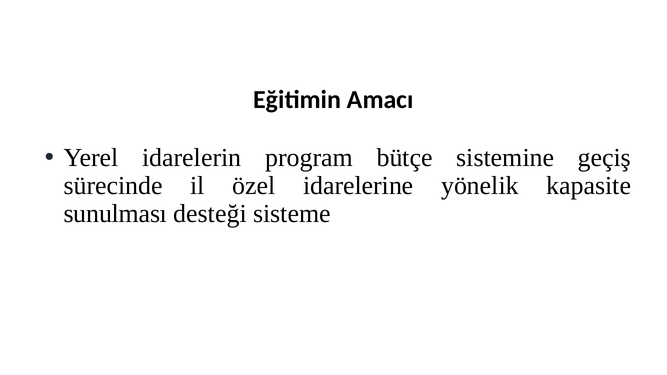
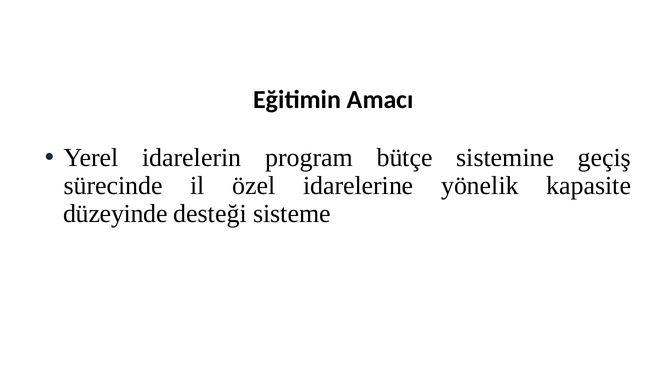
sunulması: sunulması -> düzeyinde (115, 214)
